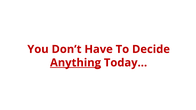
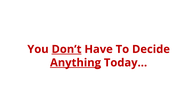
Don’t underline: none -> present (67, 49)
